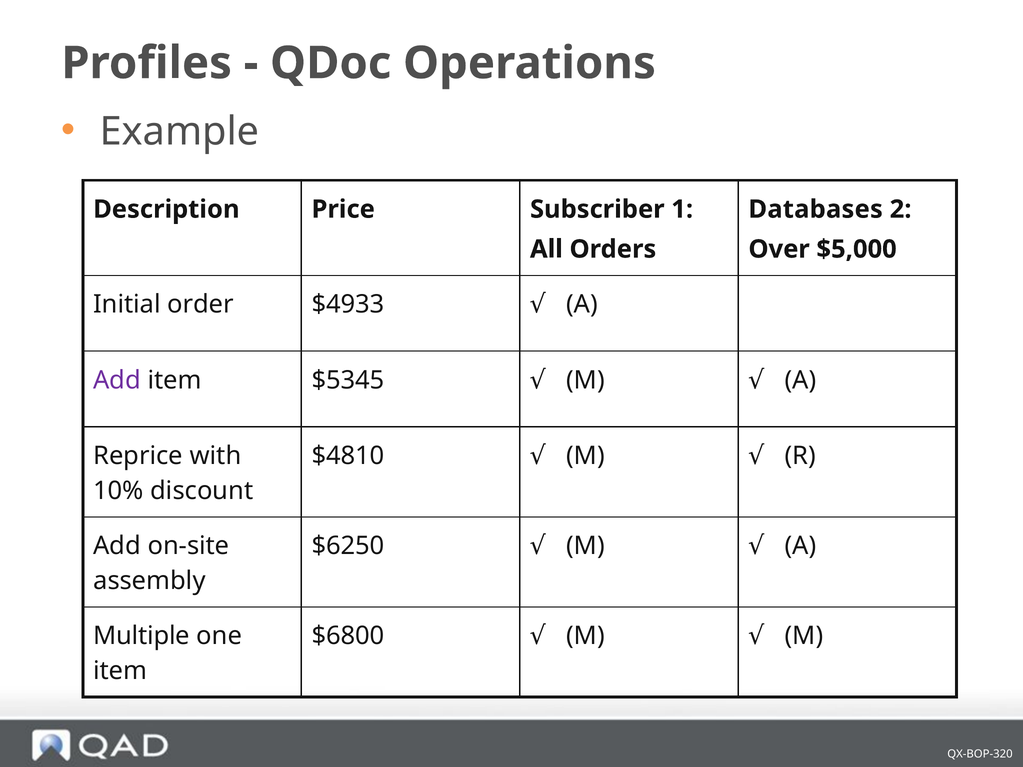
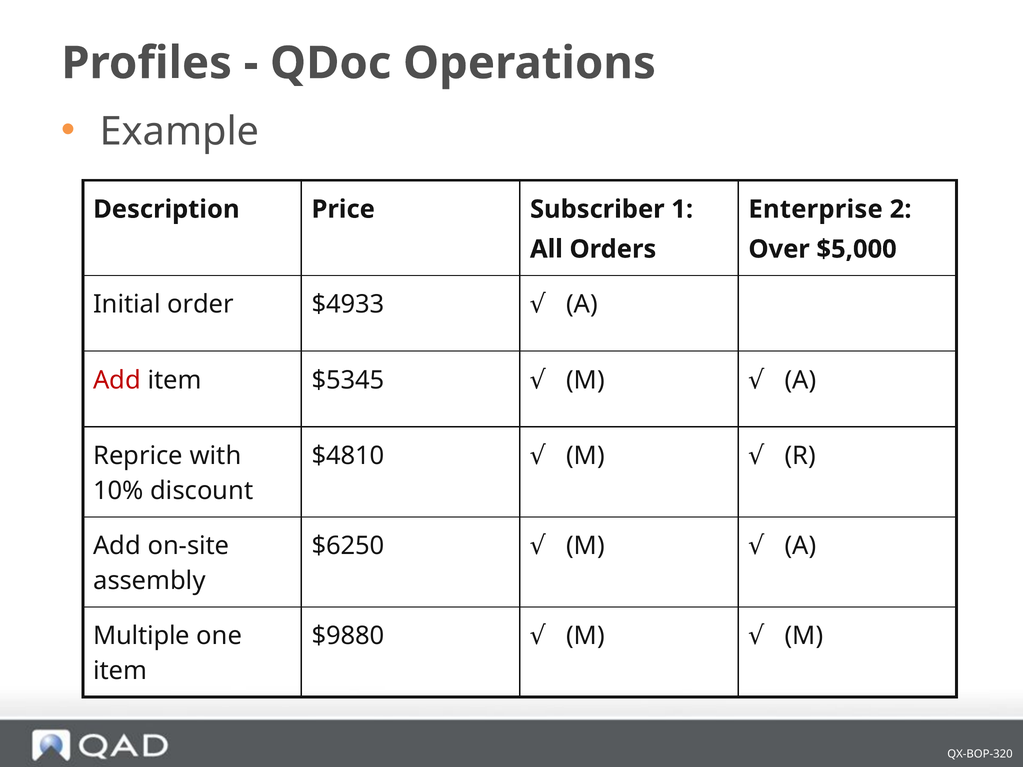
Databases: Databases -> Enterprise (816, 209)
Add colour: purple -> red (117, 380)
$6800: $6800 -> $9880 (348, 636)
